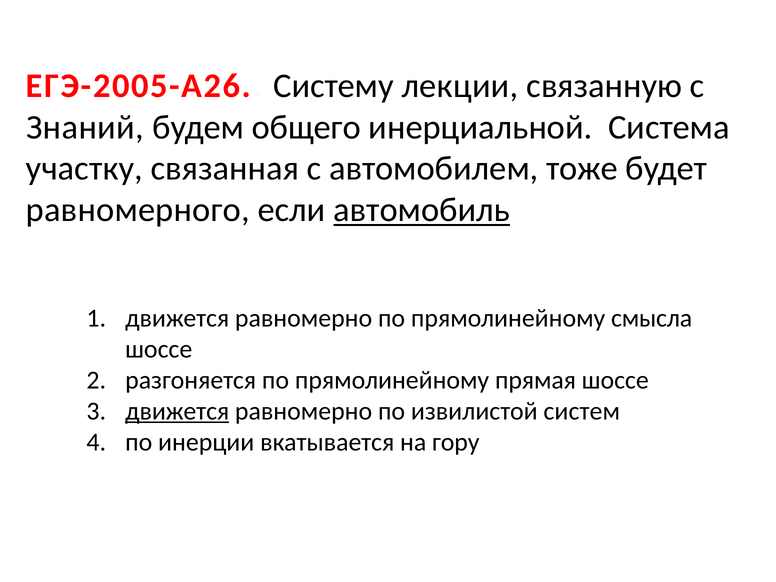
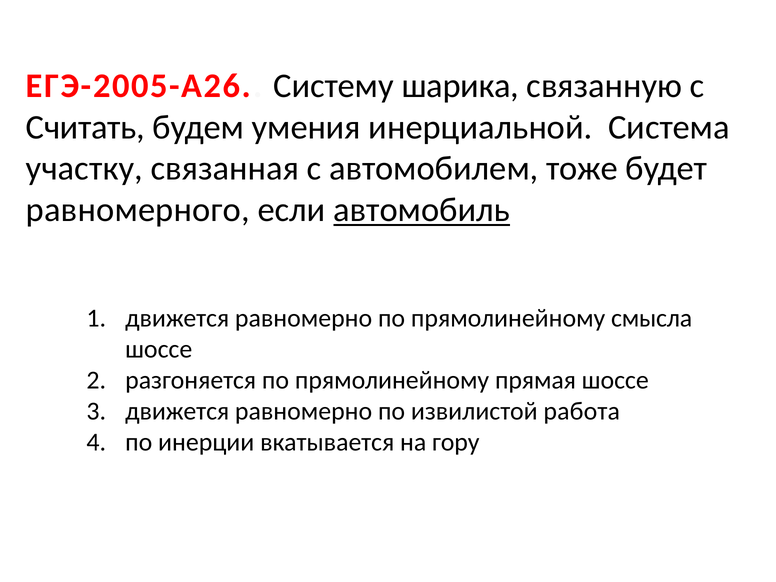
лекции: лекции -> шарика (460, 86)
Знаний: Знаний -> Считать (85, 127)
общего: общего -> умения (306, 127)
движется underline: present -> none (177, 411)
систем: систем -> работа (582, 411)
